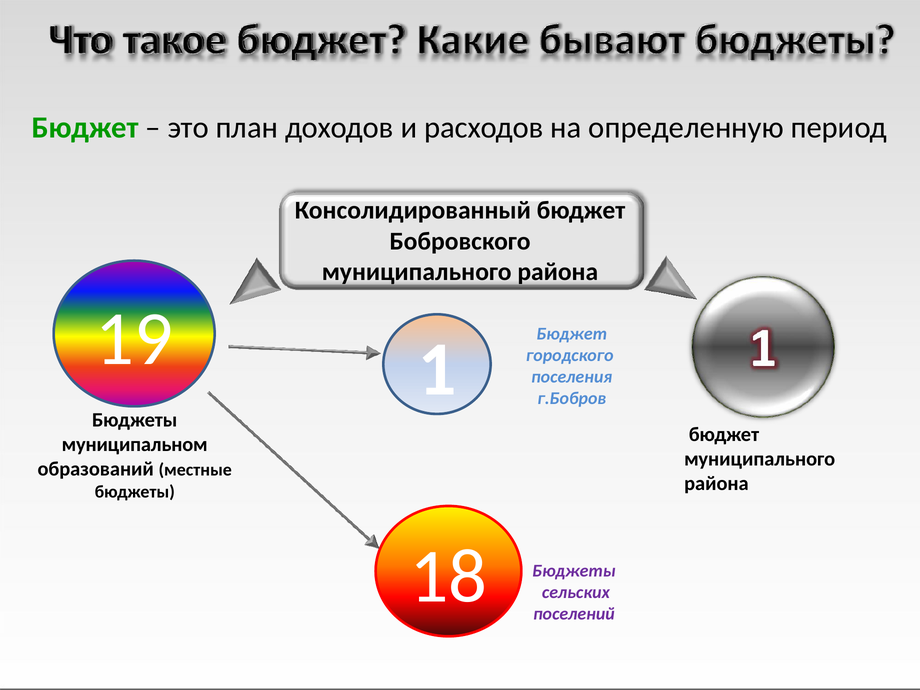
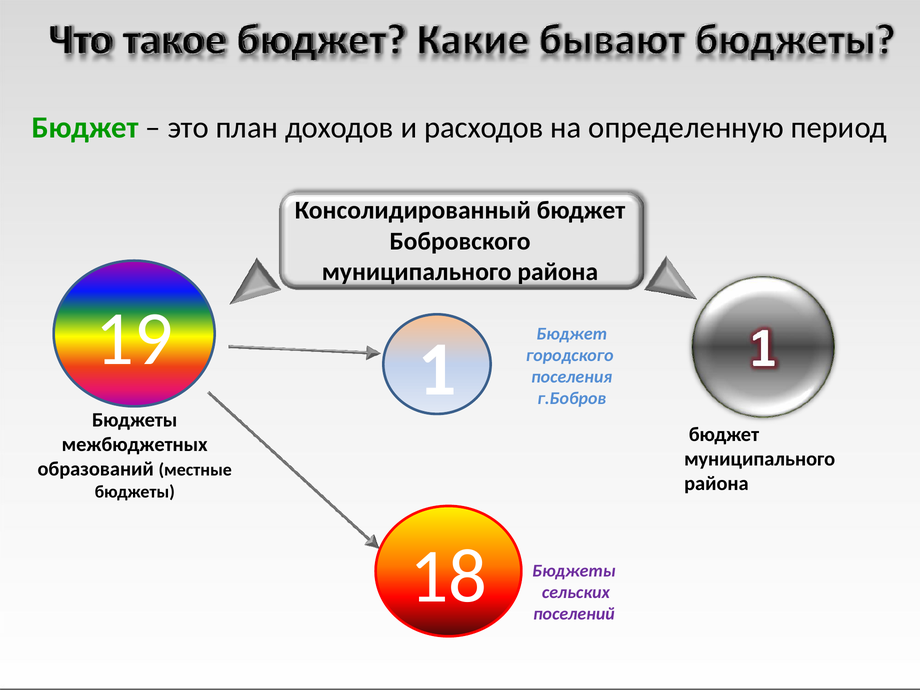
муниципальном: муниципальном -> межбюджетных (135, 444)
